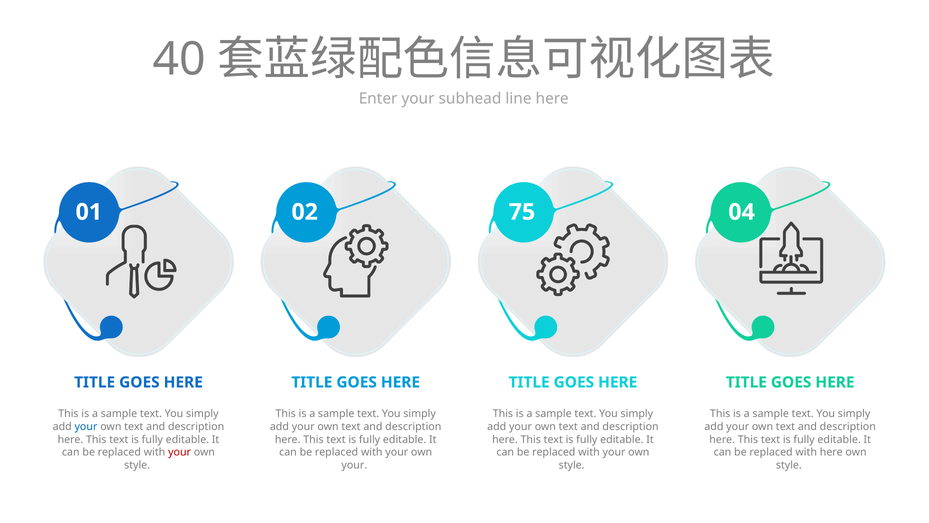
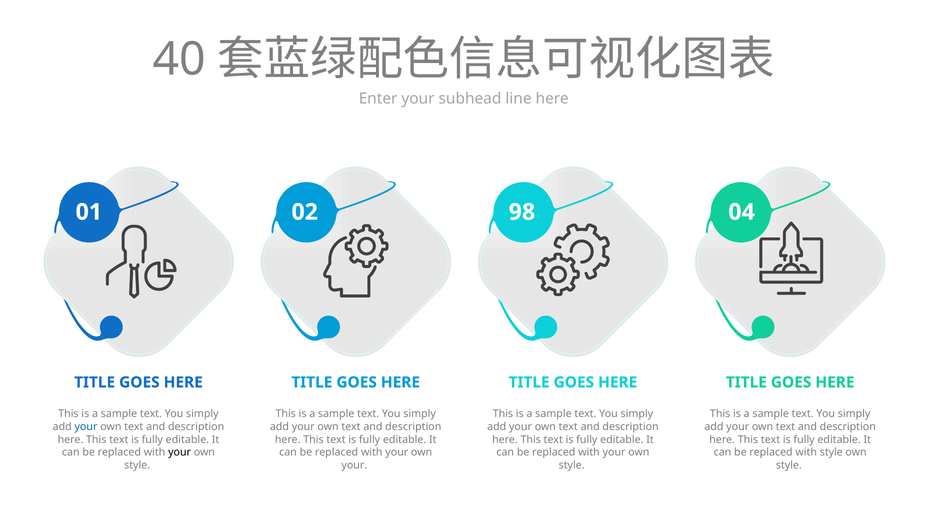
75: 75 -> 98 (522, 212)
your colour: red -> black (180, 452)
with here: here -> style (831, 452)
